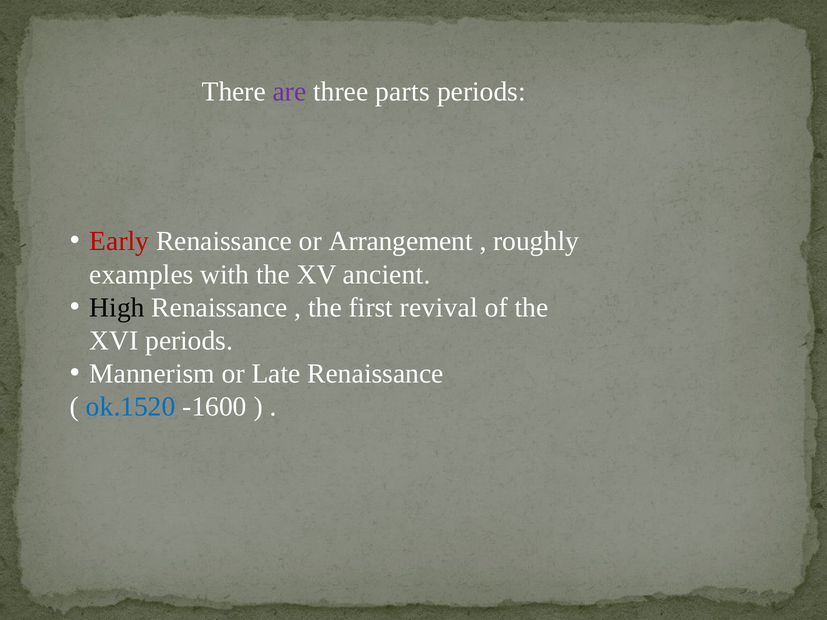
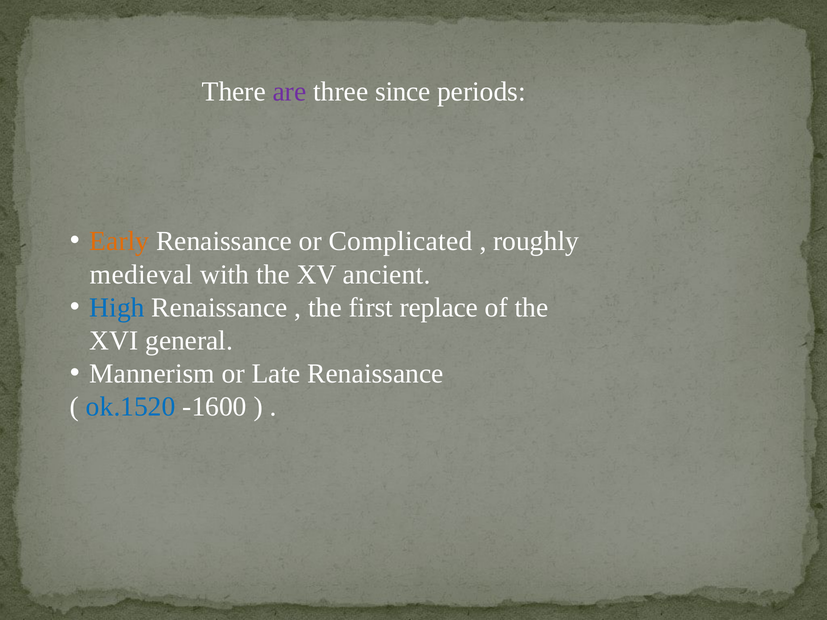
parts: parts -> since (403, 92)
Early colour: red -> orange (119, 241)
Arrangement: Arrangement -> Complicated (401, 241)
examples: examples -> medieval (141, 275)
High colour: black -> blue (117, 308)
revival: revival -> replace (439, 308)
XVI periods: periods -> general (189, 341)
